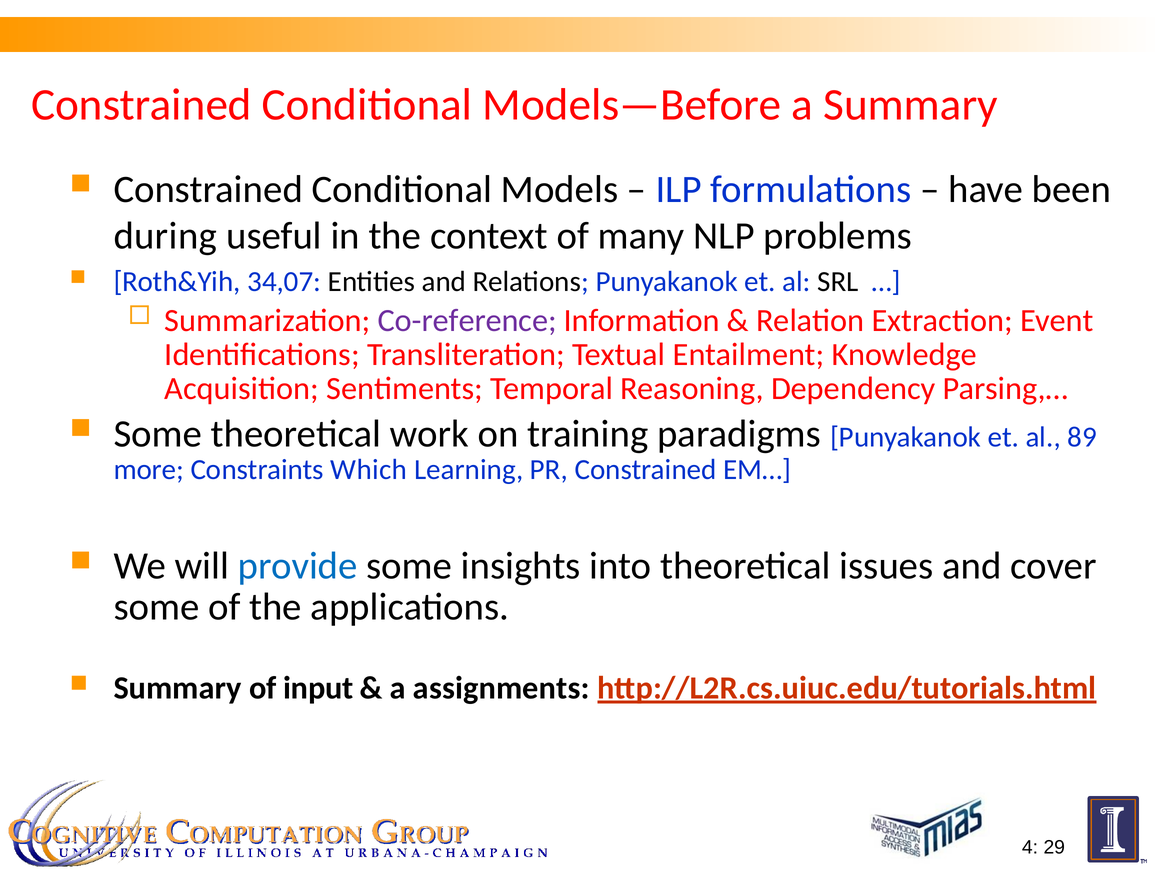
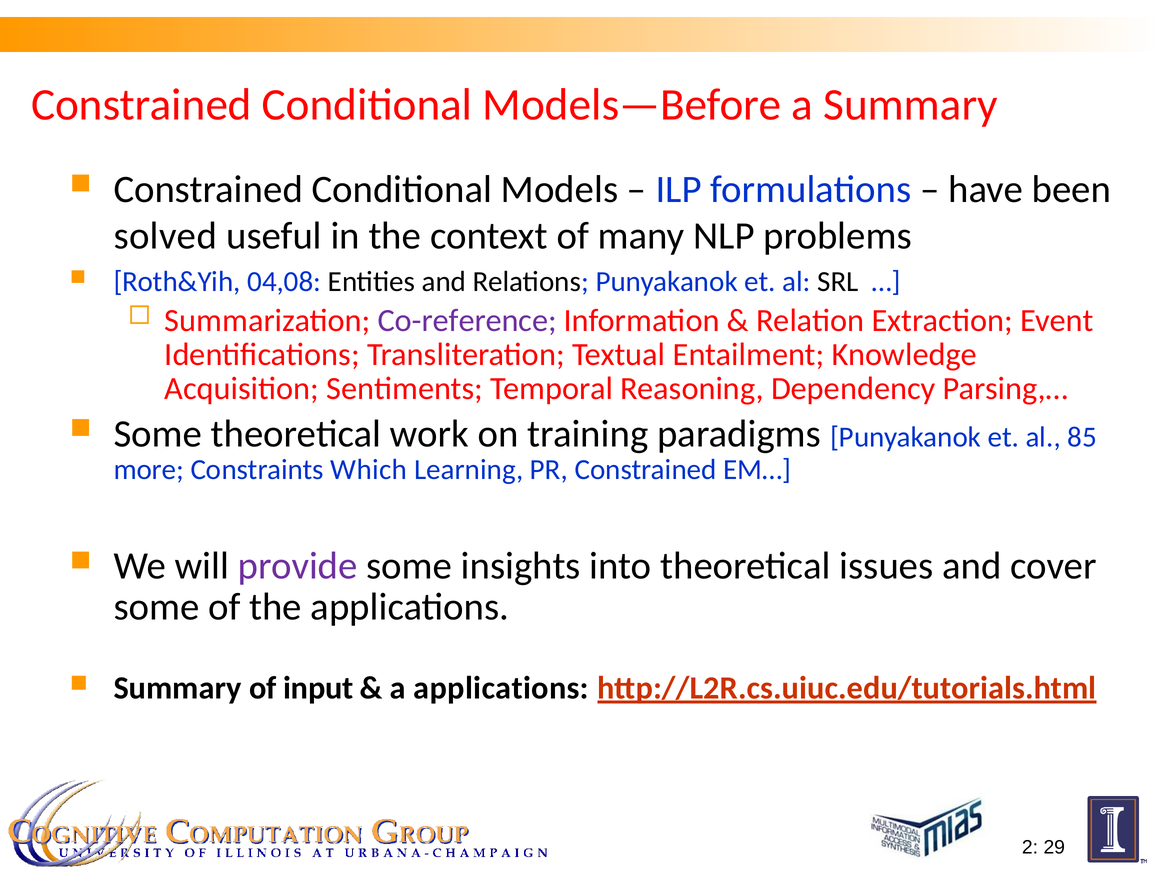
during: during -> solved (165, 236)
34,07: 34,07 -> 04,08 (284, 282)
89: 89 -> 85 (1082, 437)
provide colour: blue -> purple (298, 566)
a assignments: assignments -> applications (501, 688)
4: 4 -> 2 (1030, 847)
